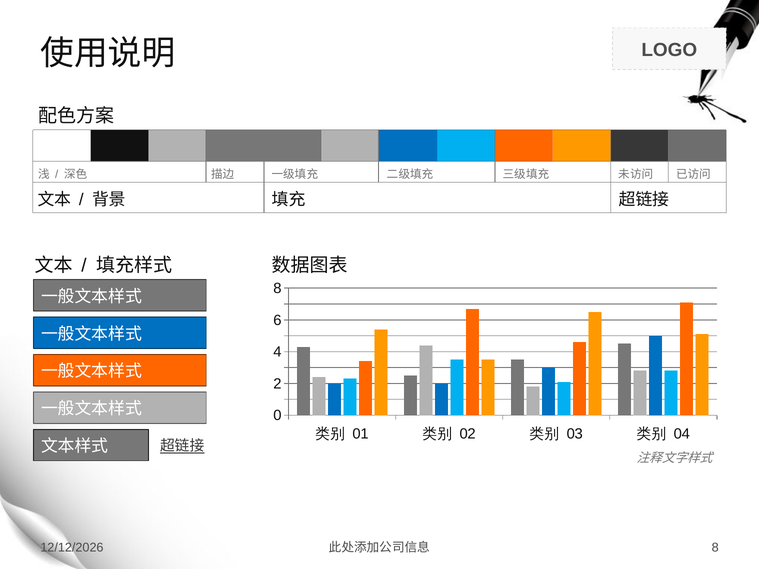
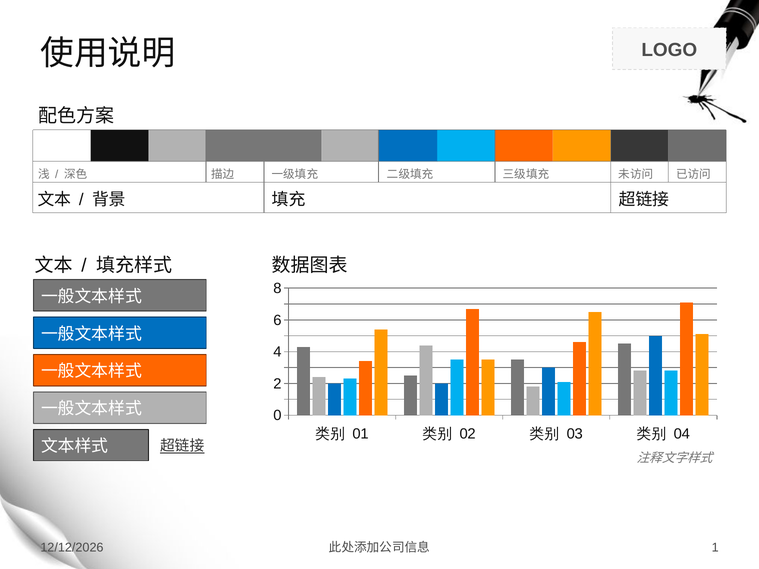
8: 8 -> 1 (715, 548)
